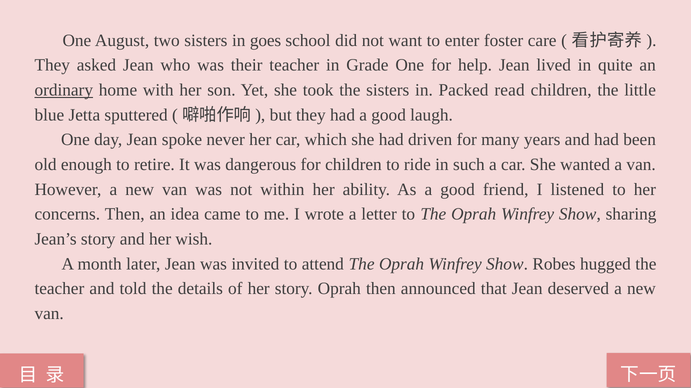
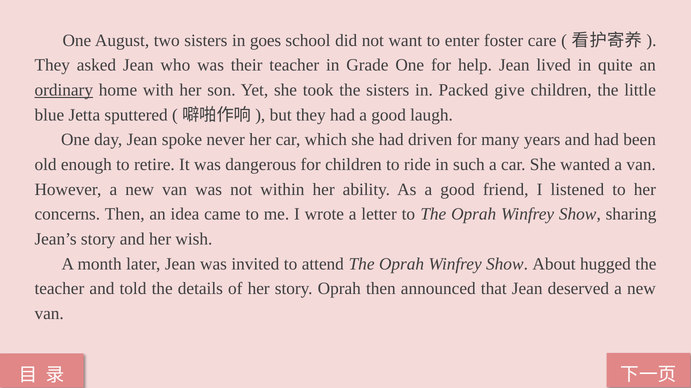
read: read -> give (510, 90)
Robes: Robes -> About (554, 264)
